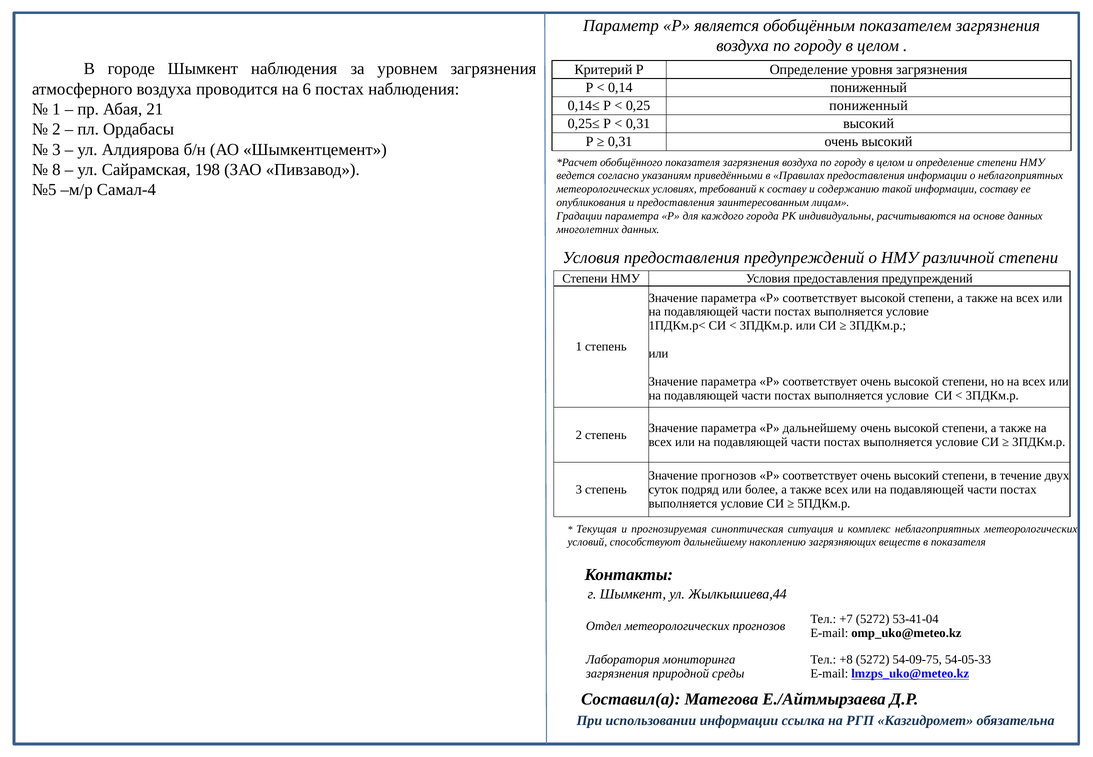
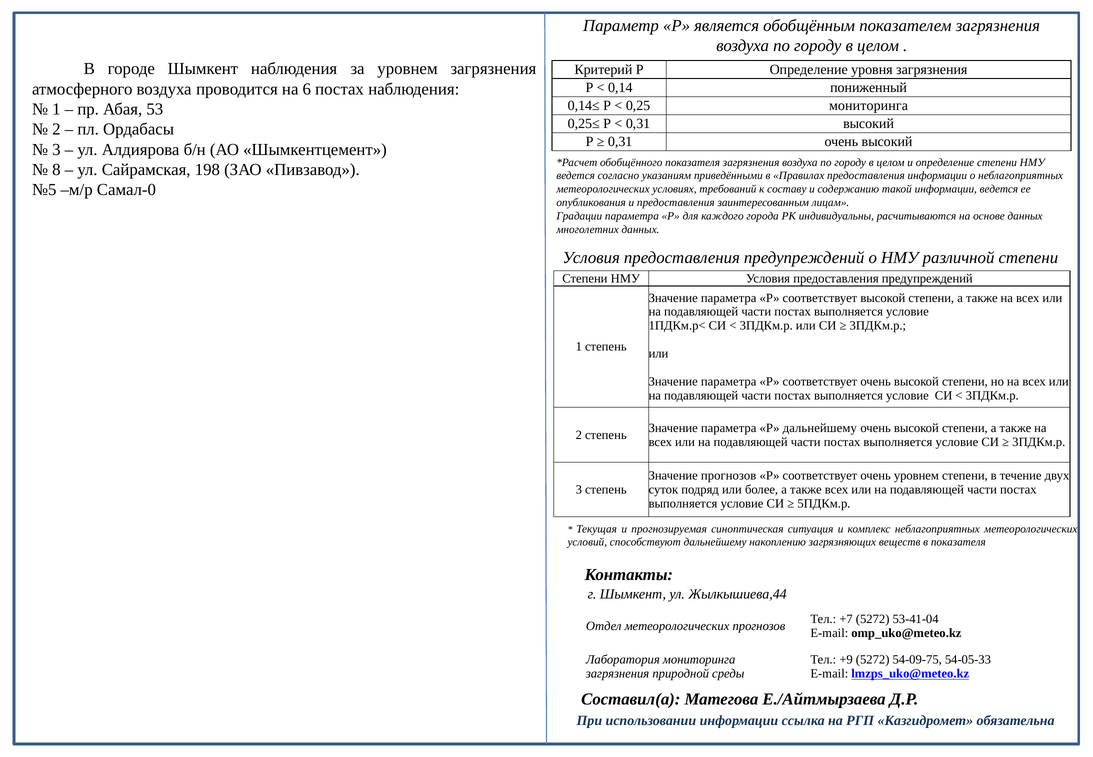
0,25 пониженный: пониженный -> мониторинга (869, 105)
21: 21 -> 53 (155, 109)
Самал-4: Самал-4 -> Самал-0 (126, 190)
информации составу: составу -> ведется (999, 189)
соответствует очень высокий: высокий -> уровнем (916, 475)
+8: +8 -> +9 (846, 659)
